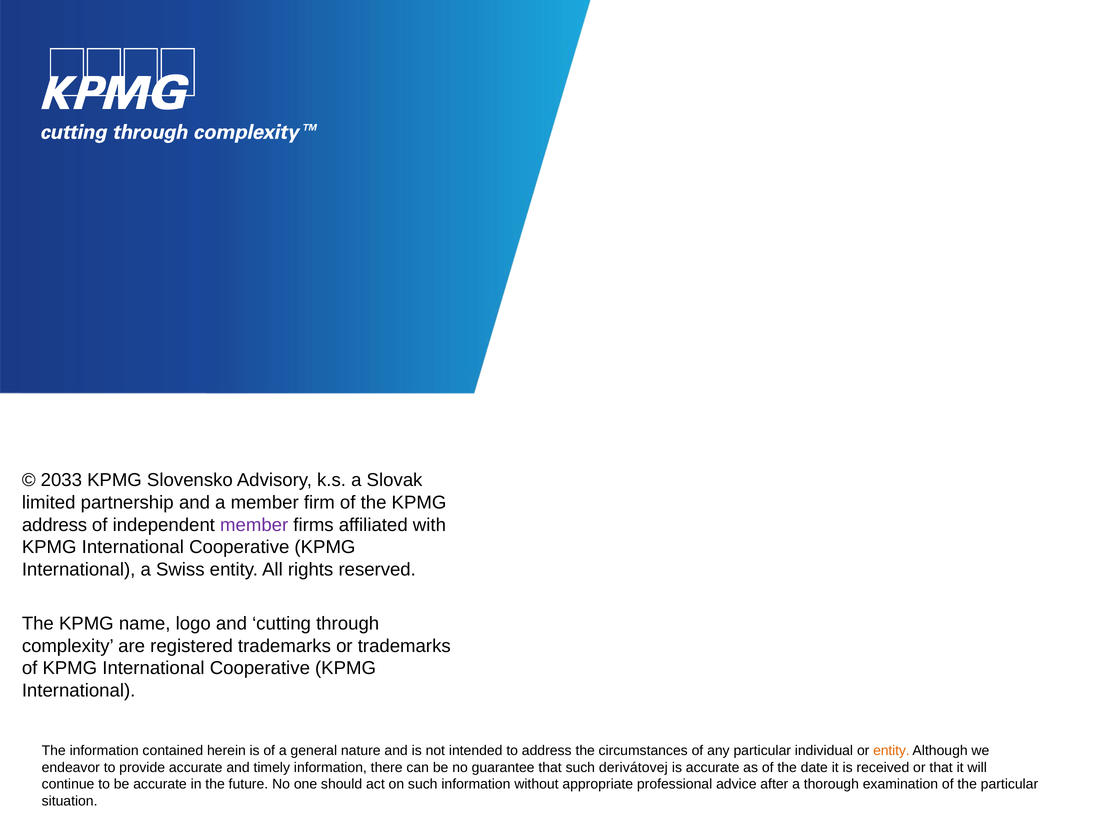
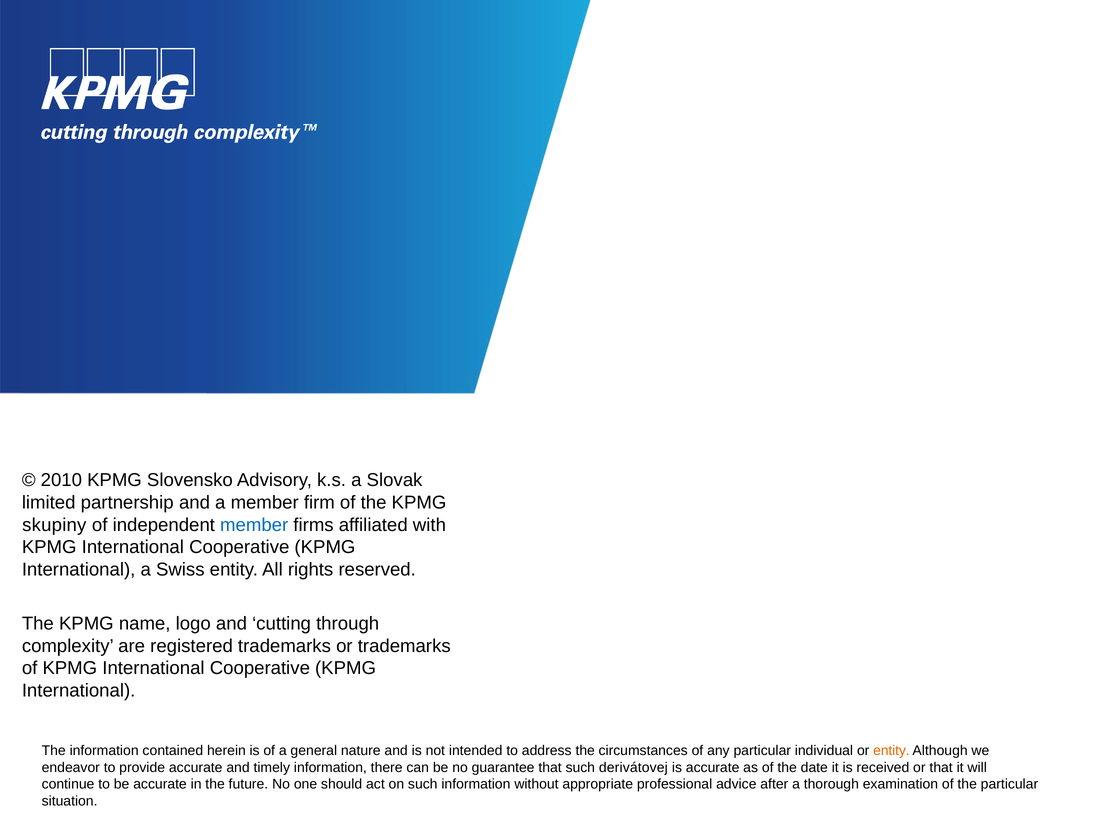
2033: 2033 -> 2010 (61, 480)
address: address -> skupiny (54, 525)
member colour: purple -> blue (254, 525)
